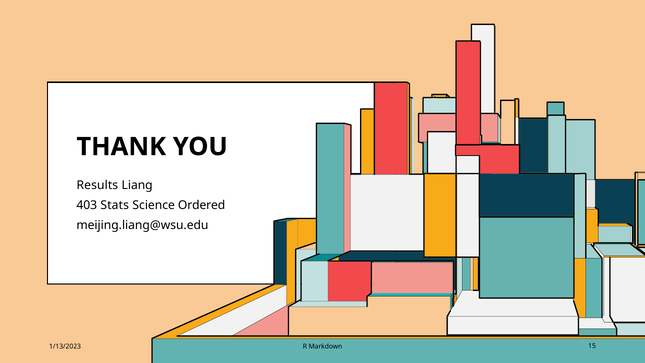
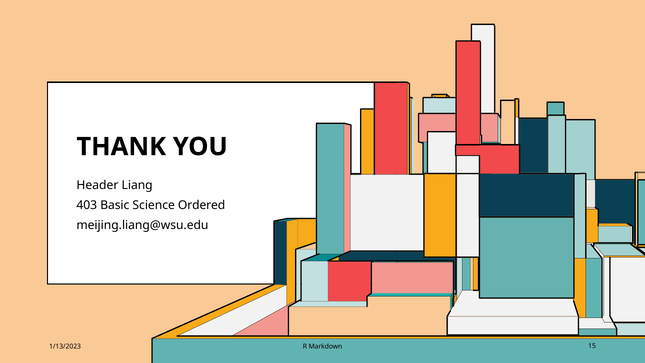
Results: Results -> Header (97, 185)
Stats: Stats -> Basic (115, 205)
